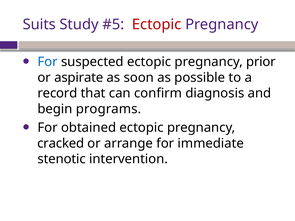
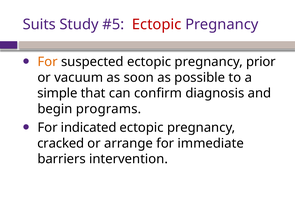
For colour: blue -> orange (48, 62)
aspirate: aspirate -> vacuum (79, 78)
record: record -> simple (57, 93)
obtained: obtained -> indicated (89, 128)
stenotic: stenotic -> barriers (62, 159)
